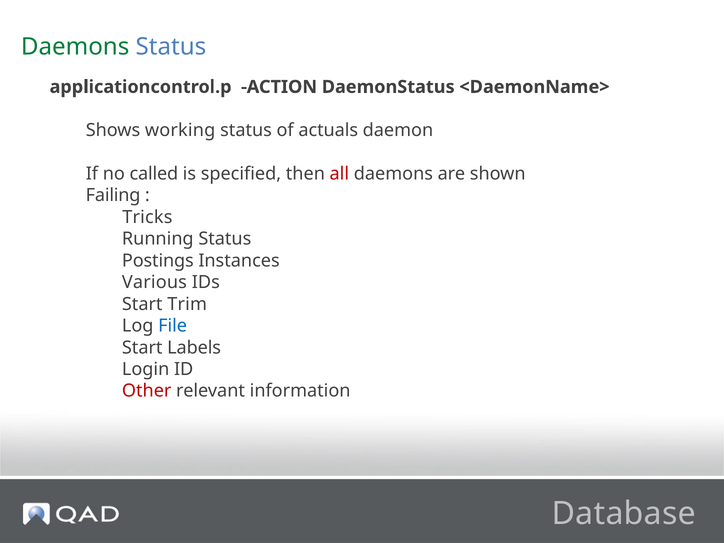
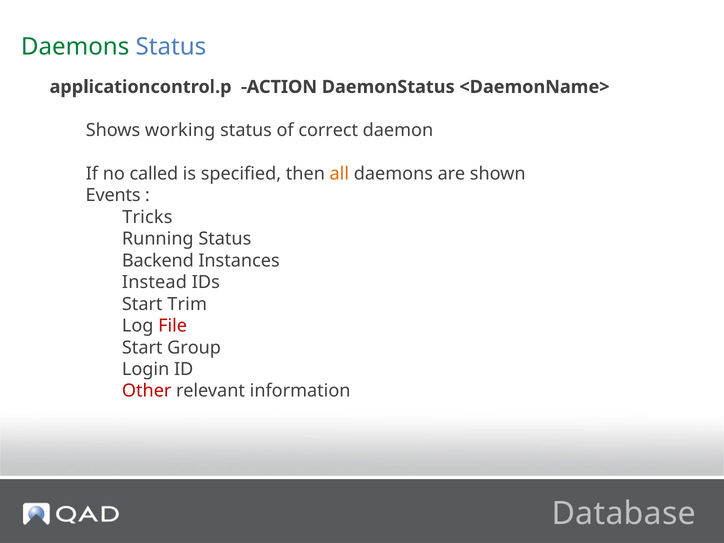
actuals: actuals -> correct (328, 130)
all colour: red -> orange (339, 174)
Failing: Failing -> Events (113, 196)
Postings: Postings -> Backend (158, 261)
Various: Various -> Instead (154, 282)
File colour: blue -> red (173, 326)
Labels: Labels -> Group (194, 348)
